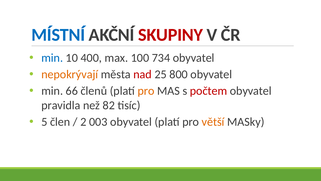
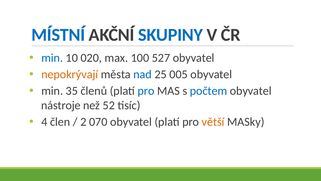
SKUPINY colour: red -> blue (171, 35)
400: 400 -> 020 (91, 58)
734: 734 -> 527 (161, 58)
nad colour: red -> blue (143, 74)
800: 800 -> 005 (179, 74)
66: 66 -> 35 (72, 91)
pro colour: orange -> blue (146, 91)
počtem colour: red -> blue (209, 91)
pravidla: pravidla -> nástroje (61, 105)
82: 82 -> 52 (109, 105)
5: 5 -> 4 (44, 122)
003: 003 -> 070 (98, 122)
